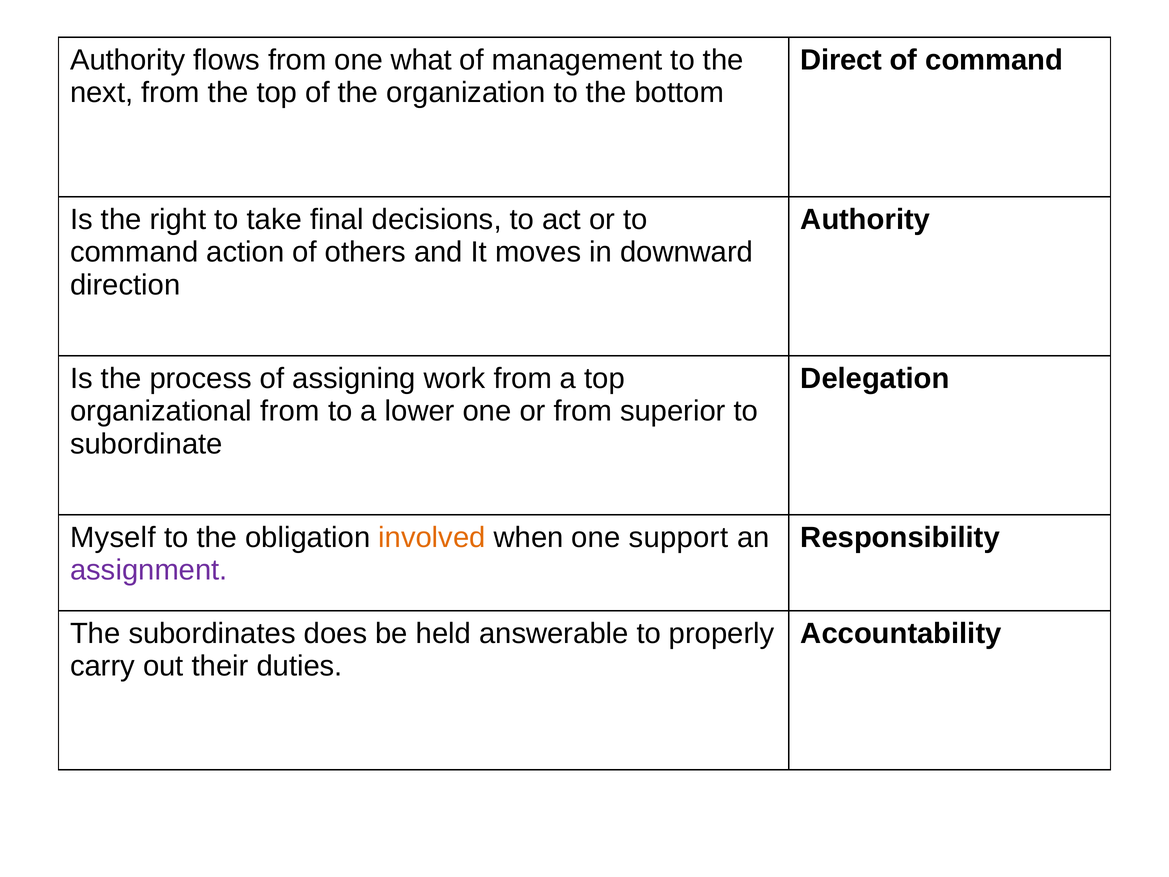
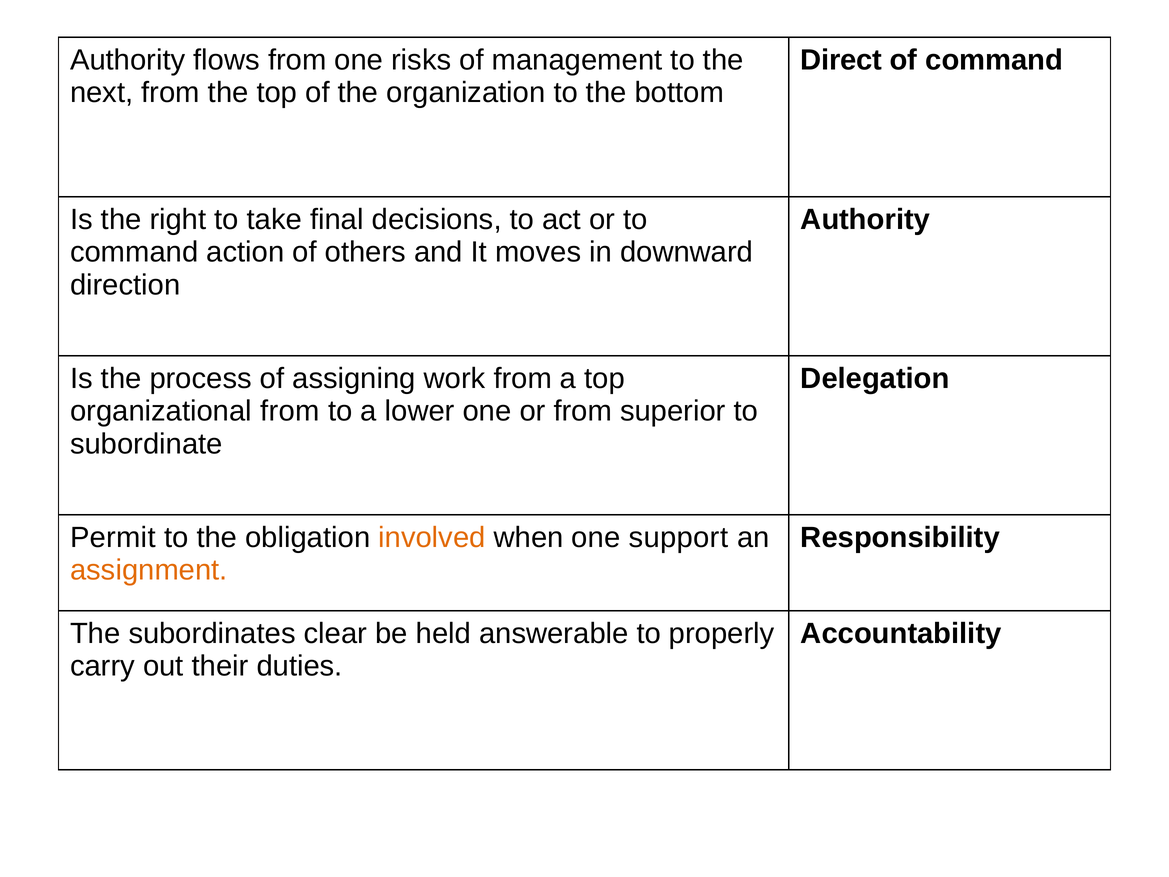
what: what -> risks (421, 60)
Myself: Myself -> Permit (113, 537)
assignment colour: purple -> orange (149, 570)
does: does -> clear (335, 633)
